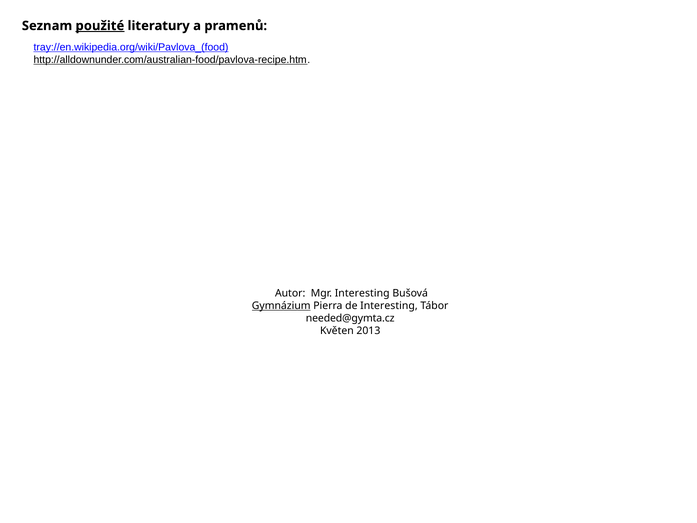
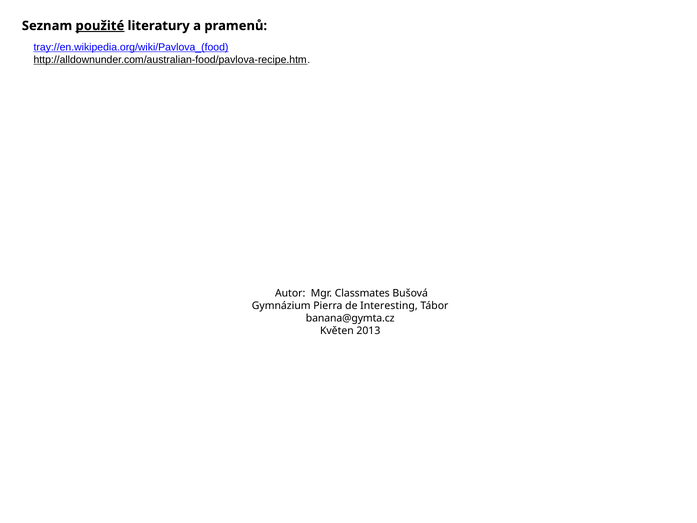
Mgr Interesting: Interesting -> Classmates (362, 293)
Gymnázium underline: present -> none (281, 306)
needed@gymta.cz: needed@gymta.cz -> banana@gymta.cz (350, 318)
